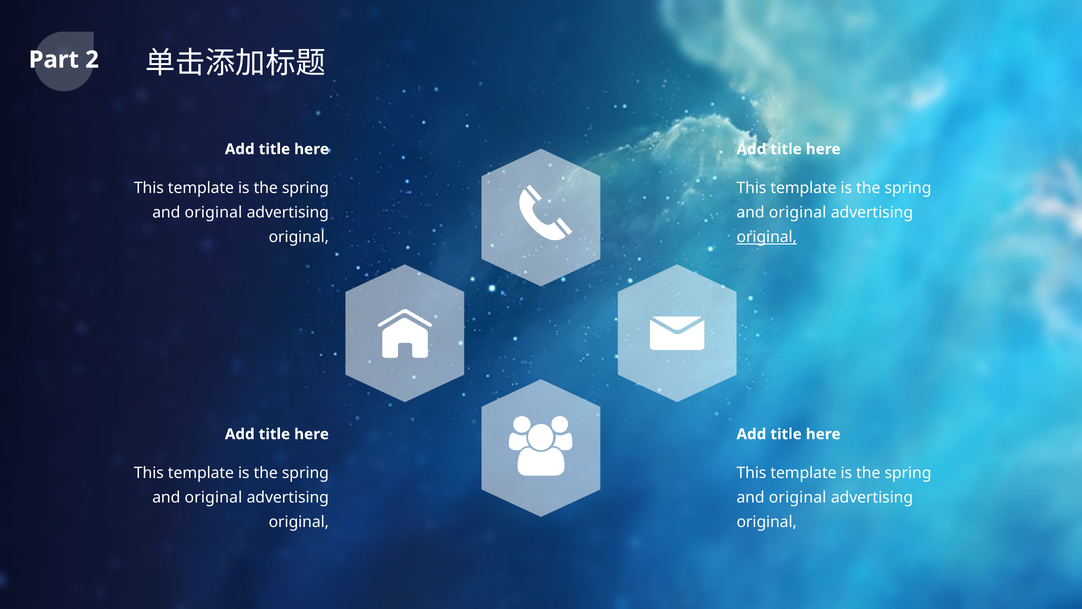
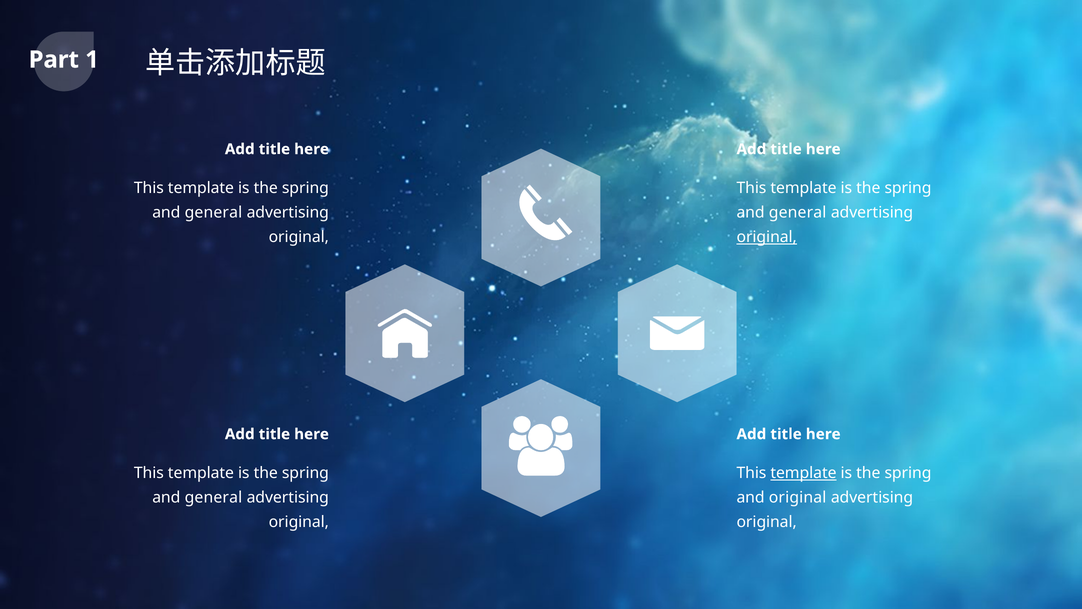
2: 2 -> 1 (92, 60)
original: original -> general (213, 213)
original: original -> general (798, 213)
template underline: none -> present (803, 473)
original: original -> general (213, 497)
